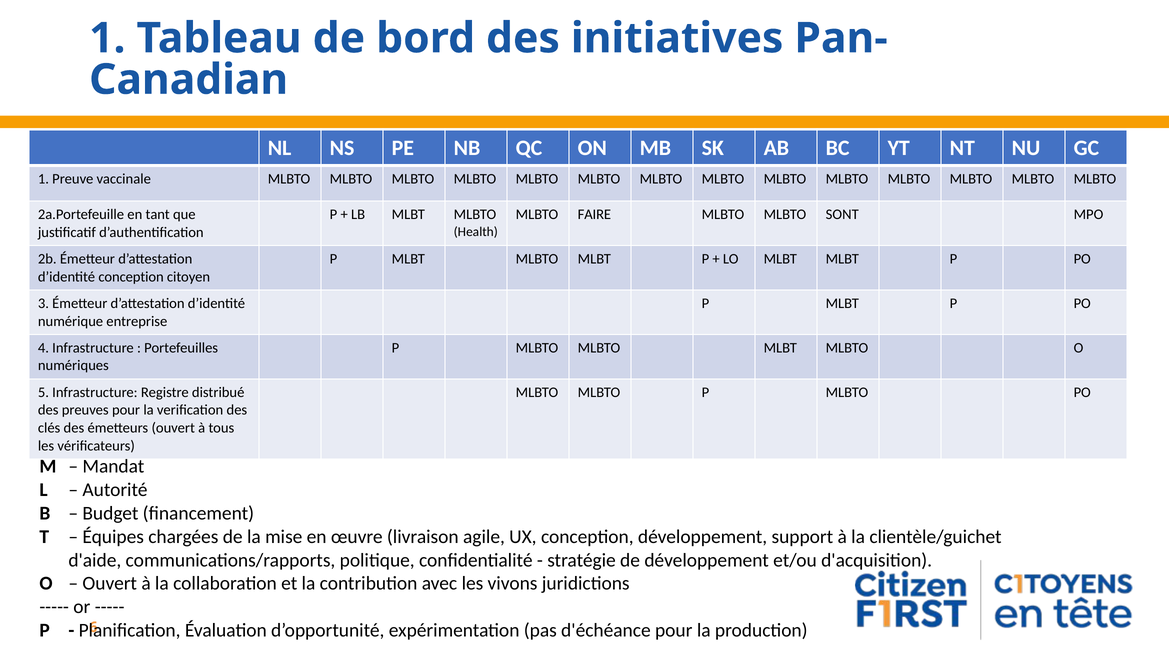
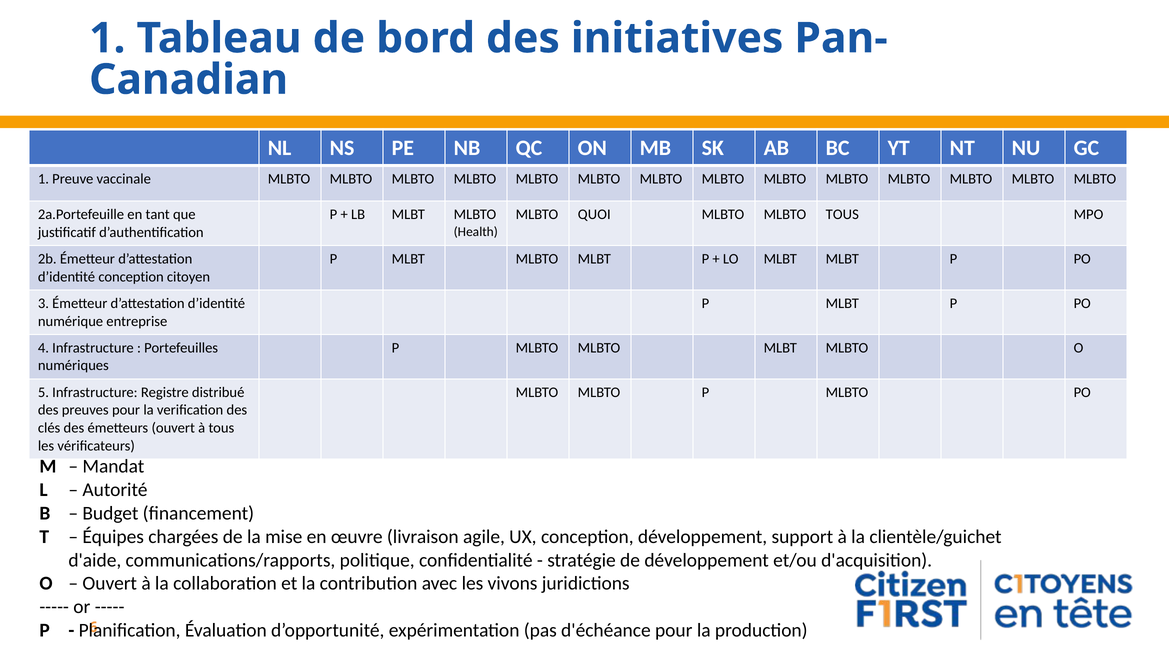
FAIRE: FAIRE -> QUOI (594, 214)
MLBTO SONT: SONT -> TOUS (842, 214)
